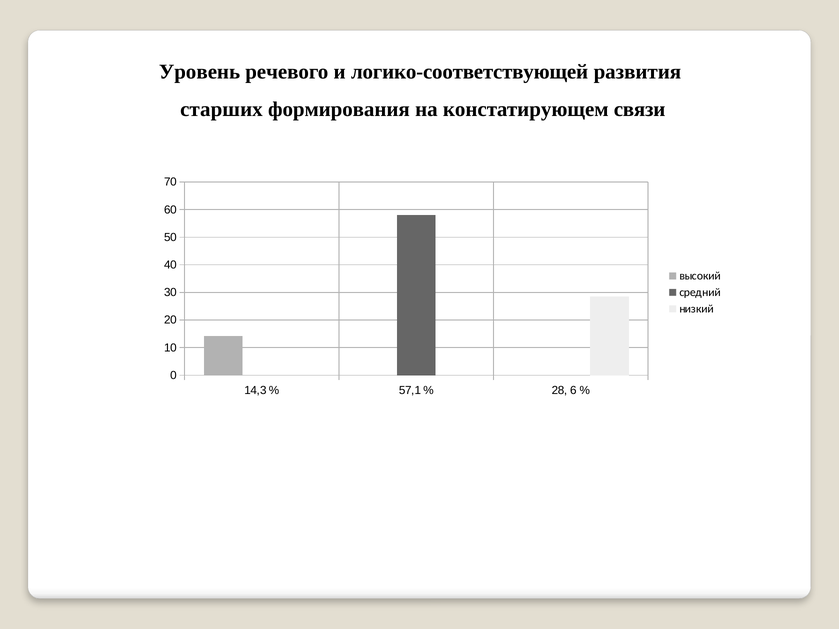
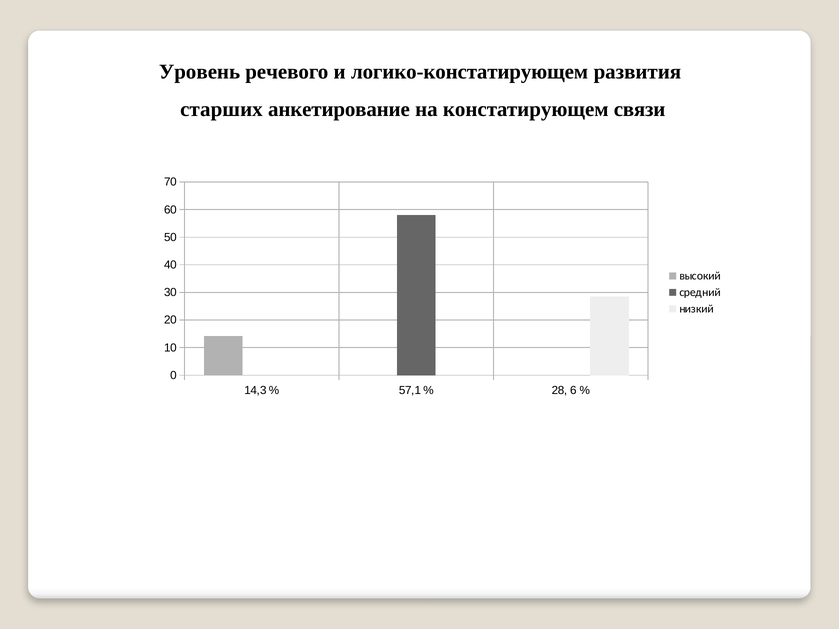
логико-соответствующей: логико-соответствующей -> логико-констатирующем (470, 72)
формирования: формирования -> анкетирование (339, 109)
